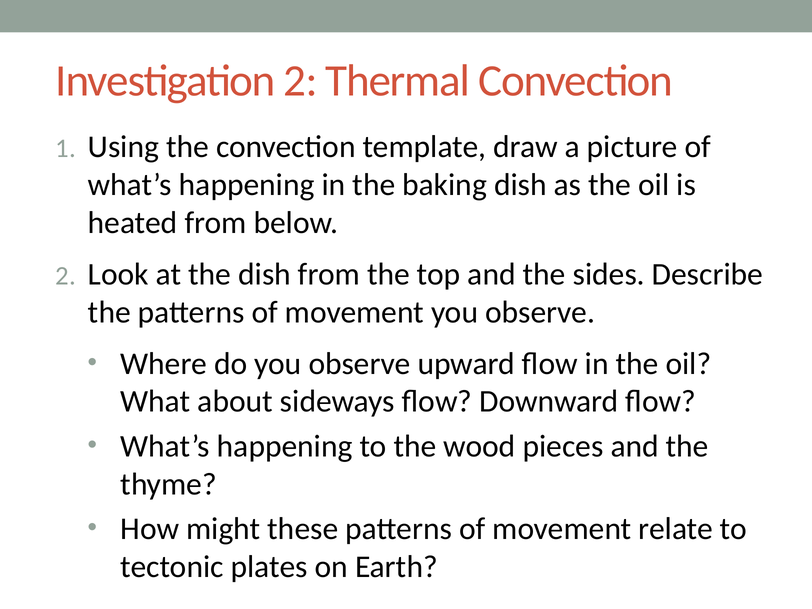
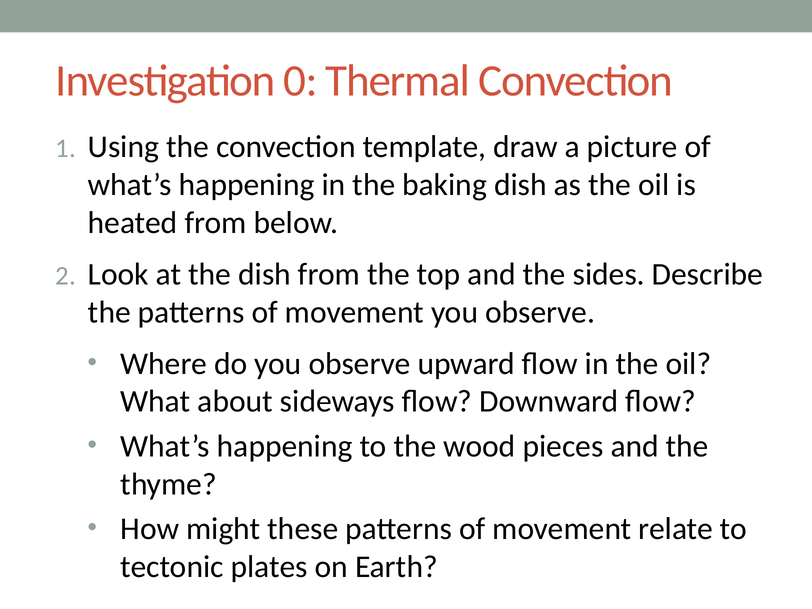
Investigation 2: 2 -> 0 (301, 81)
